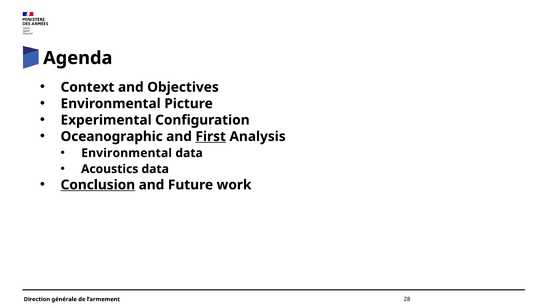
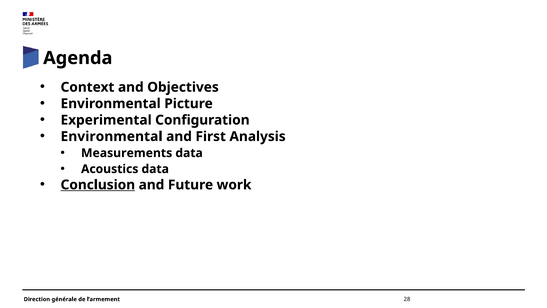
Oceanographic: Oceanographic -> Environmental (112, 136)
First underline: present -> none (211, 136)
Environmental: Environmental -> Measurements (127, 153)
